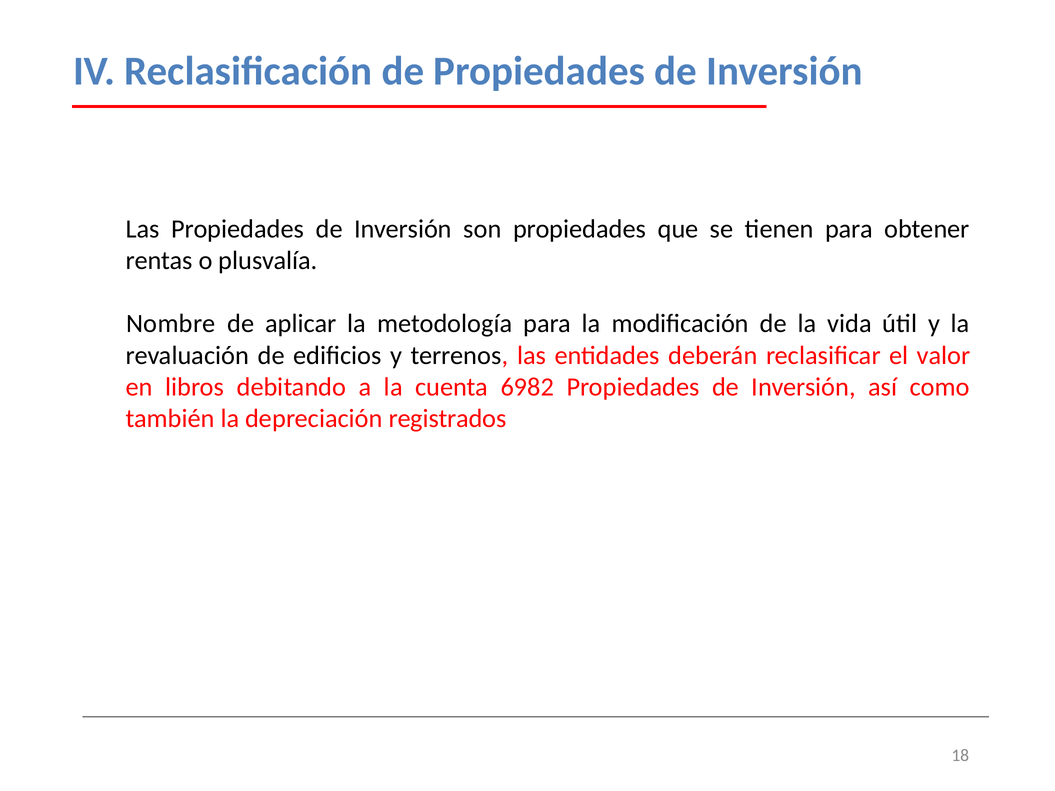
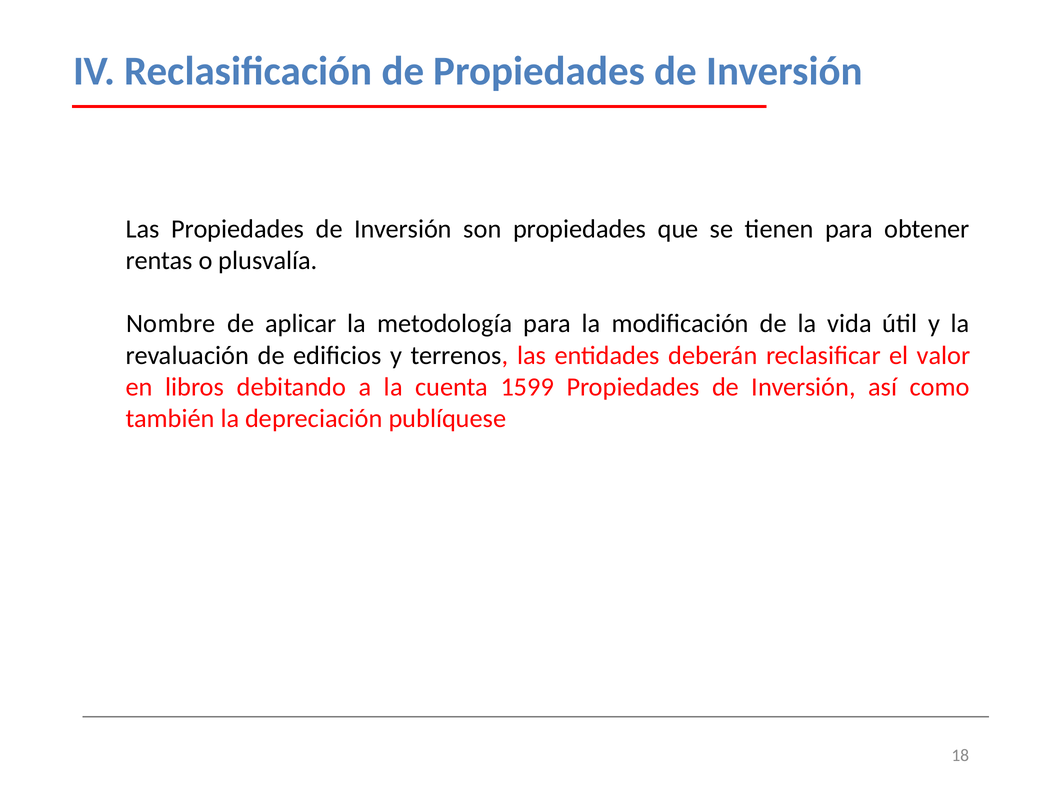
6982: 6982 -> 1599 (527, 387)
registrados: registrados -> publíquese (447, 419)
